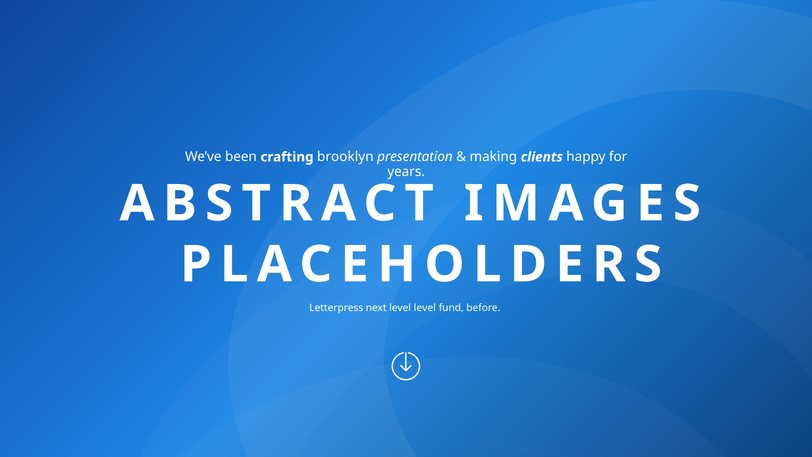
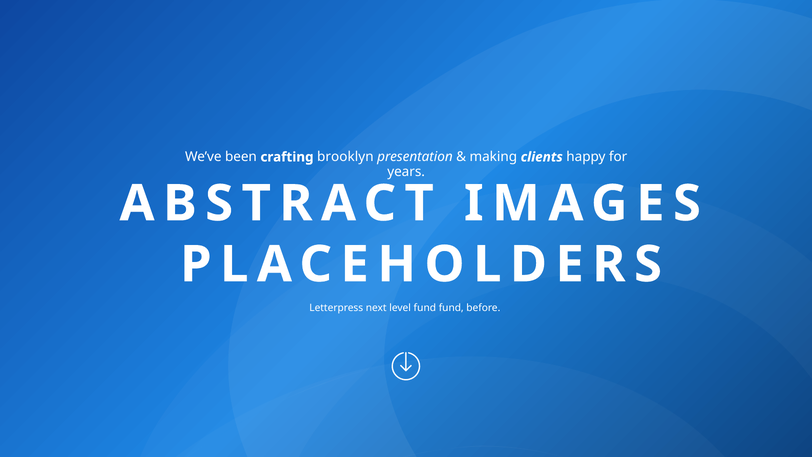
level level: level -> fund (425, 308)
